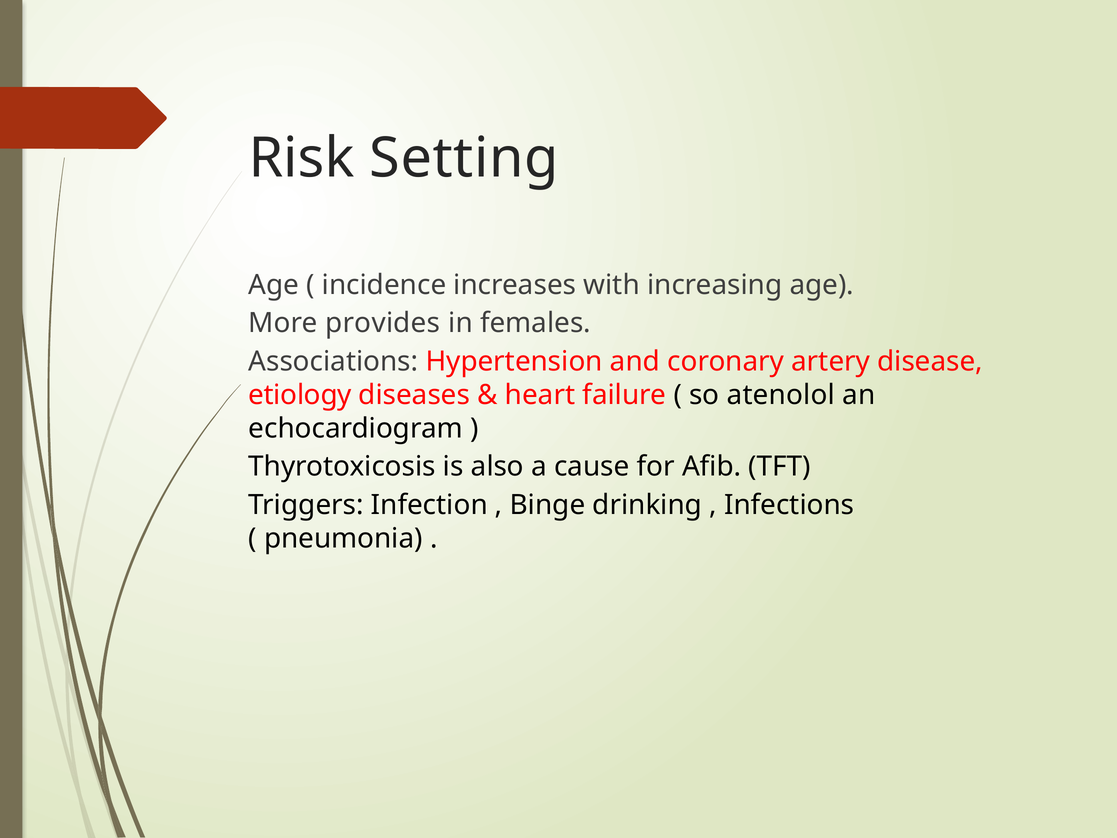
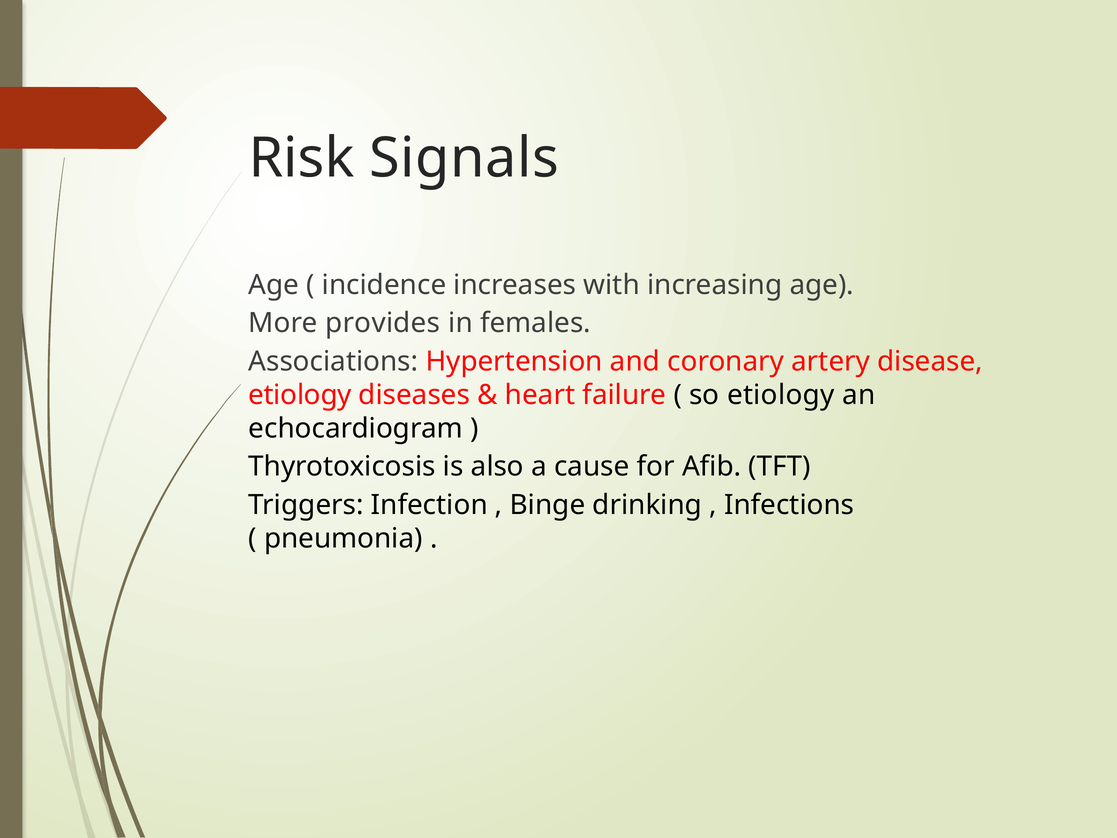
Setting: Setting -> Signals (464, 158)
so atenolol: atenolol -> etiology (781, 395)
